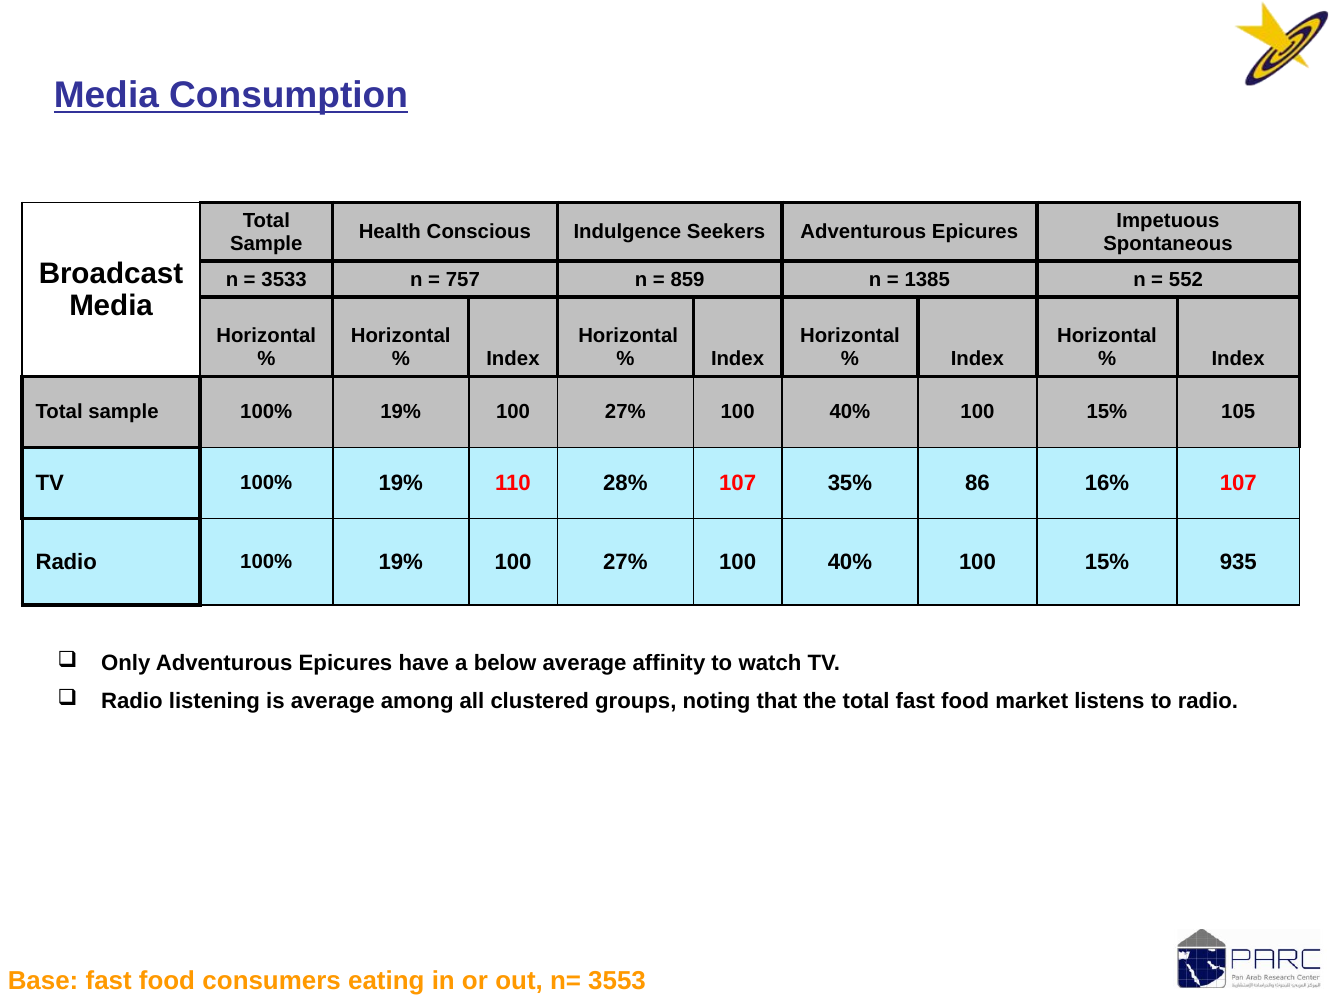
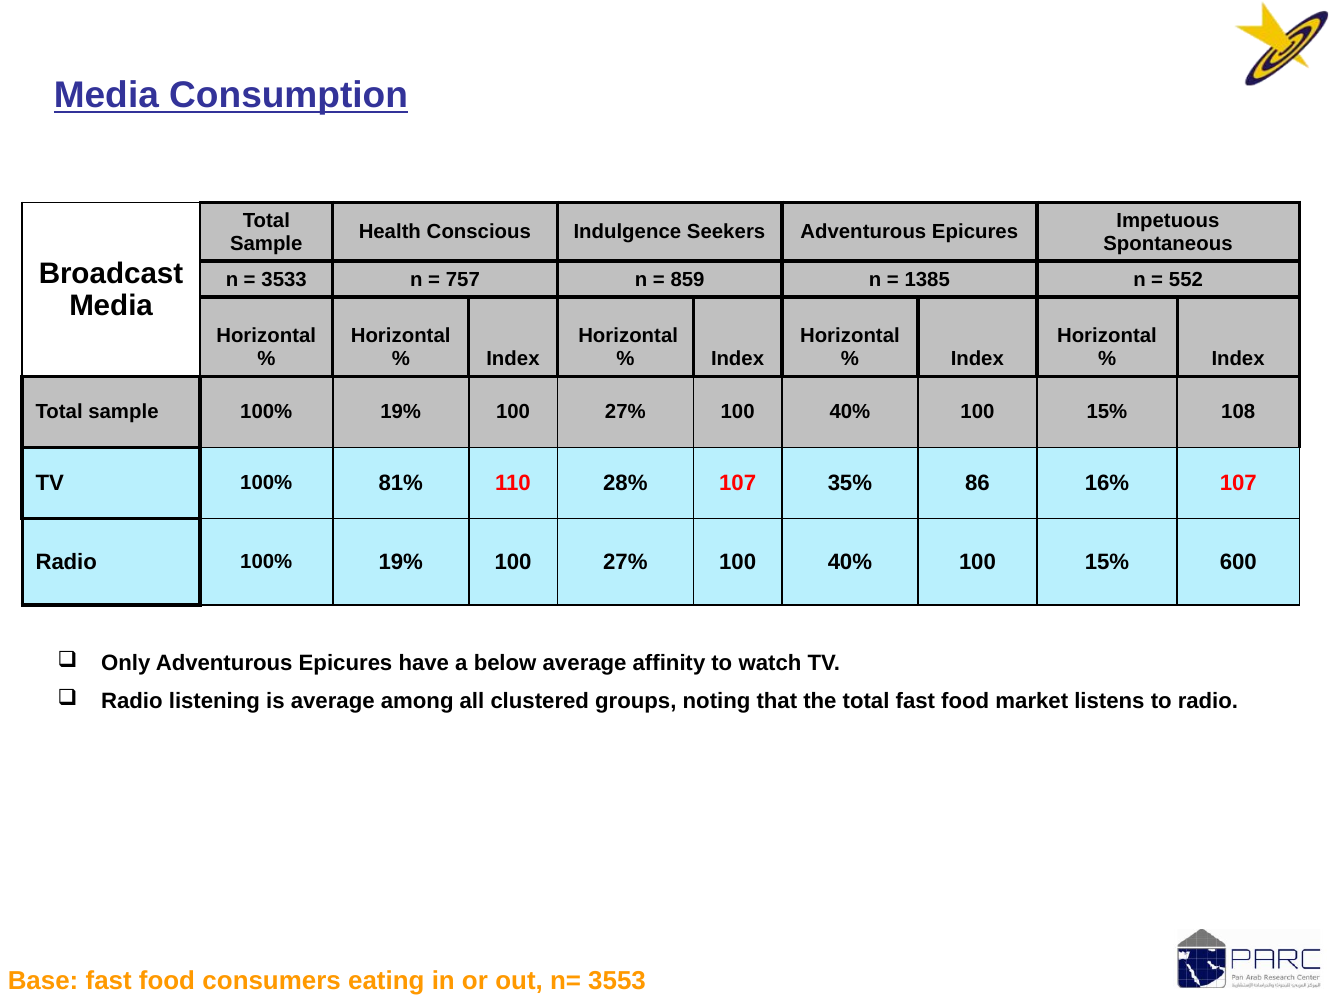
105: 105 -> 108 (1238, 412)
TV 100% 19%: 19% -> 81% (401, 483)
935: 935 -> 600 (1238, 562)
